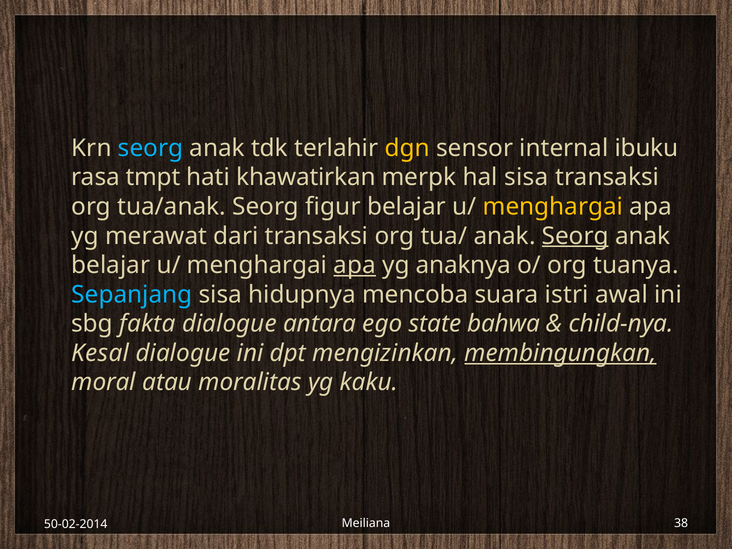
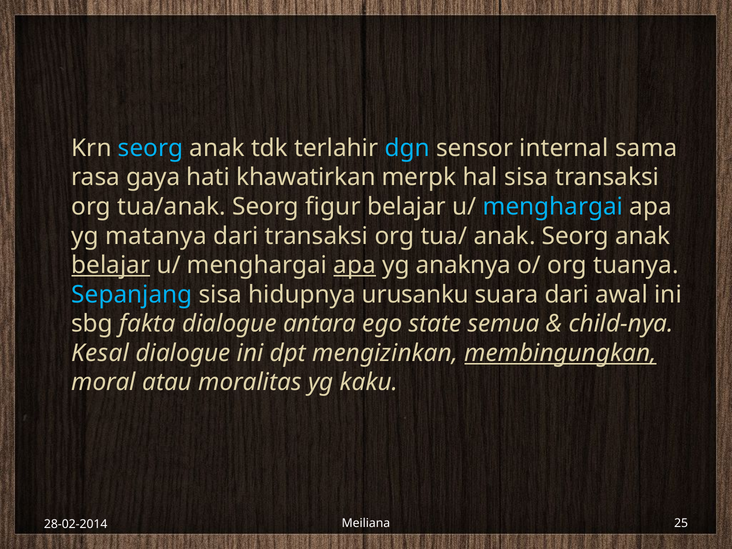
dgn colour: yellow -> light blue (407, 148)
ibuku: ibuku -> sama (646, 148)
tmpt: tmpt -> gaya (153, 177)
menghargai colour: yellow -> light blue (553, 207)
merawat: merawat -> matanya (156, 236)
Seorg underline: present -> none (575, 236)
belajar underline: none -> present (111, 265)
mencoba: mencoba -> urusanku (415, 295)
suara istri: istri -> dari (567, 295)
bahwa: bahwa -> semua (504, 324)
38: 38 -> 25 (681, 523)
50-02-2014: 50-02-2014 -> 28-02-2014 (76, 524)
